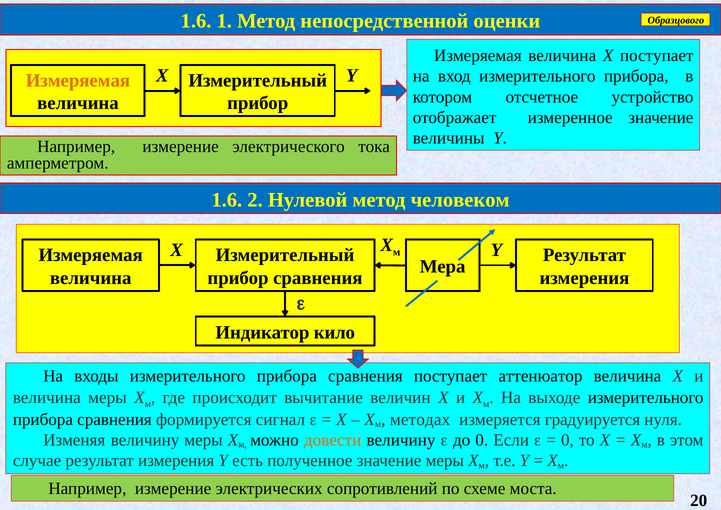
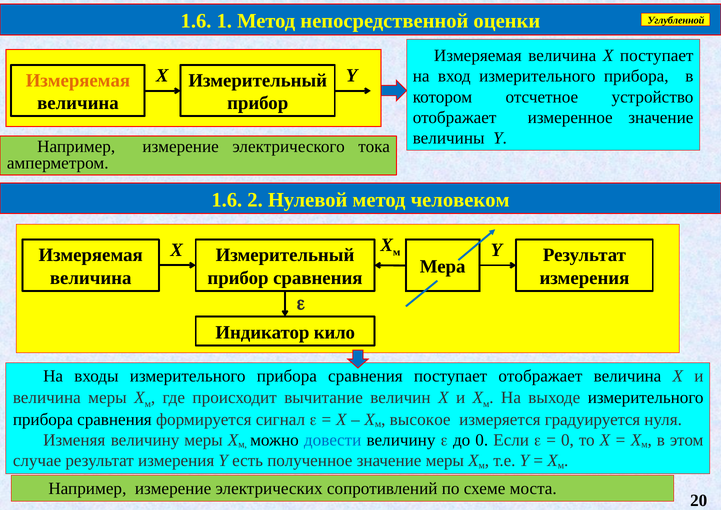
Образцового: Образцового -> Углубленной (676, 20)
поступает аттенюатор: аттенюатор -> отображает (540, 376)
методах: методах -> высокое (420, 419)
довести colour: orange -> blue (333, 440)
